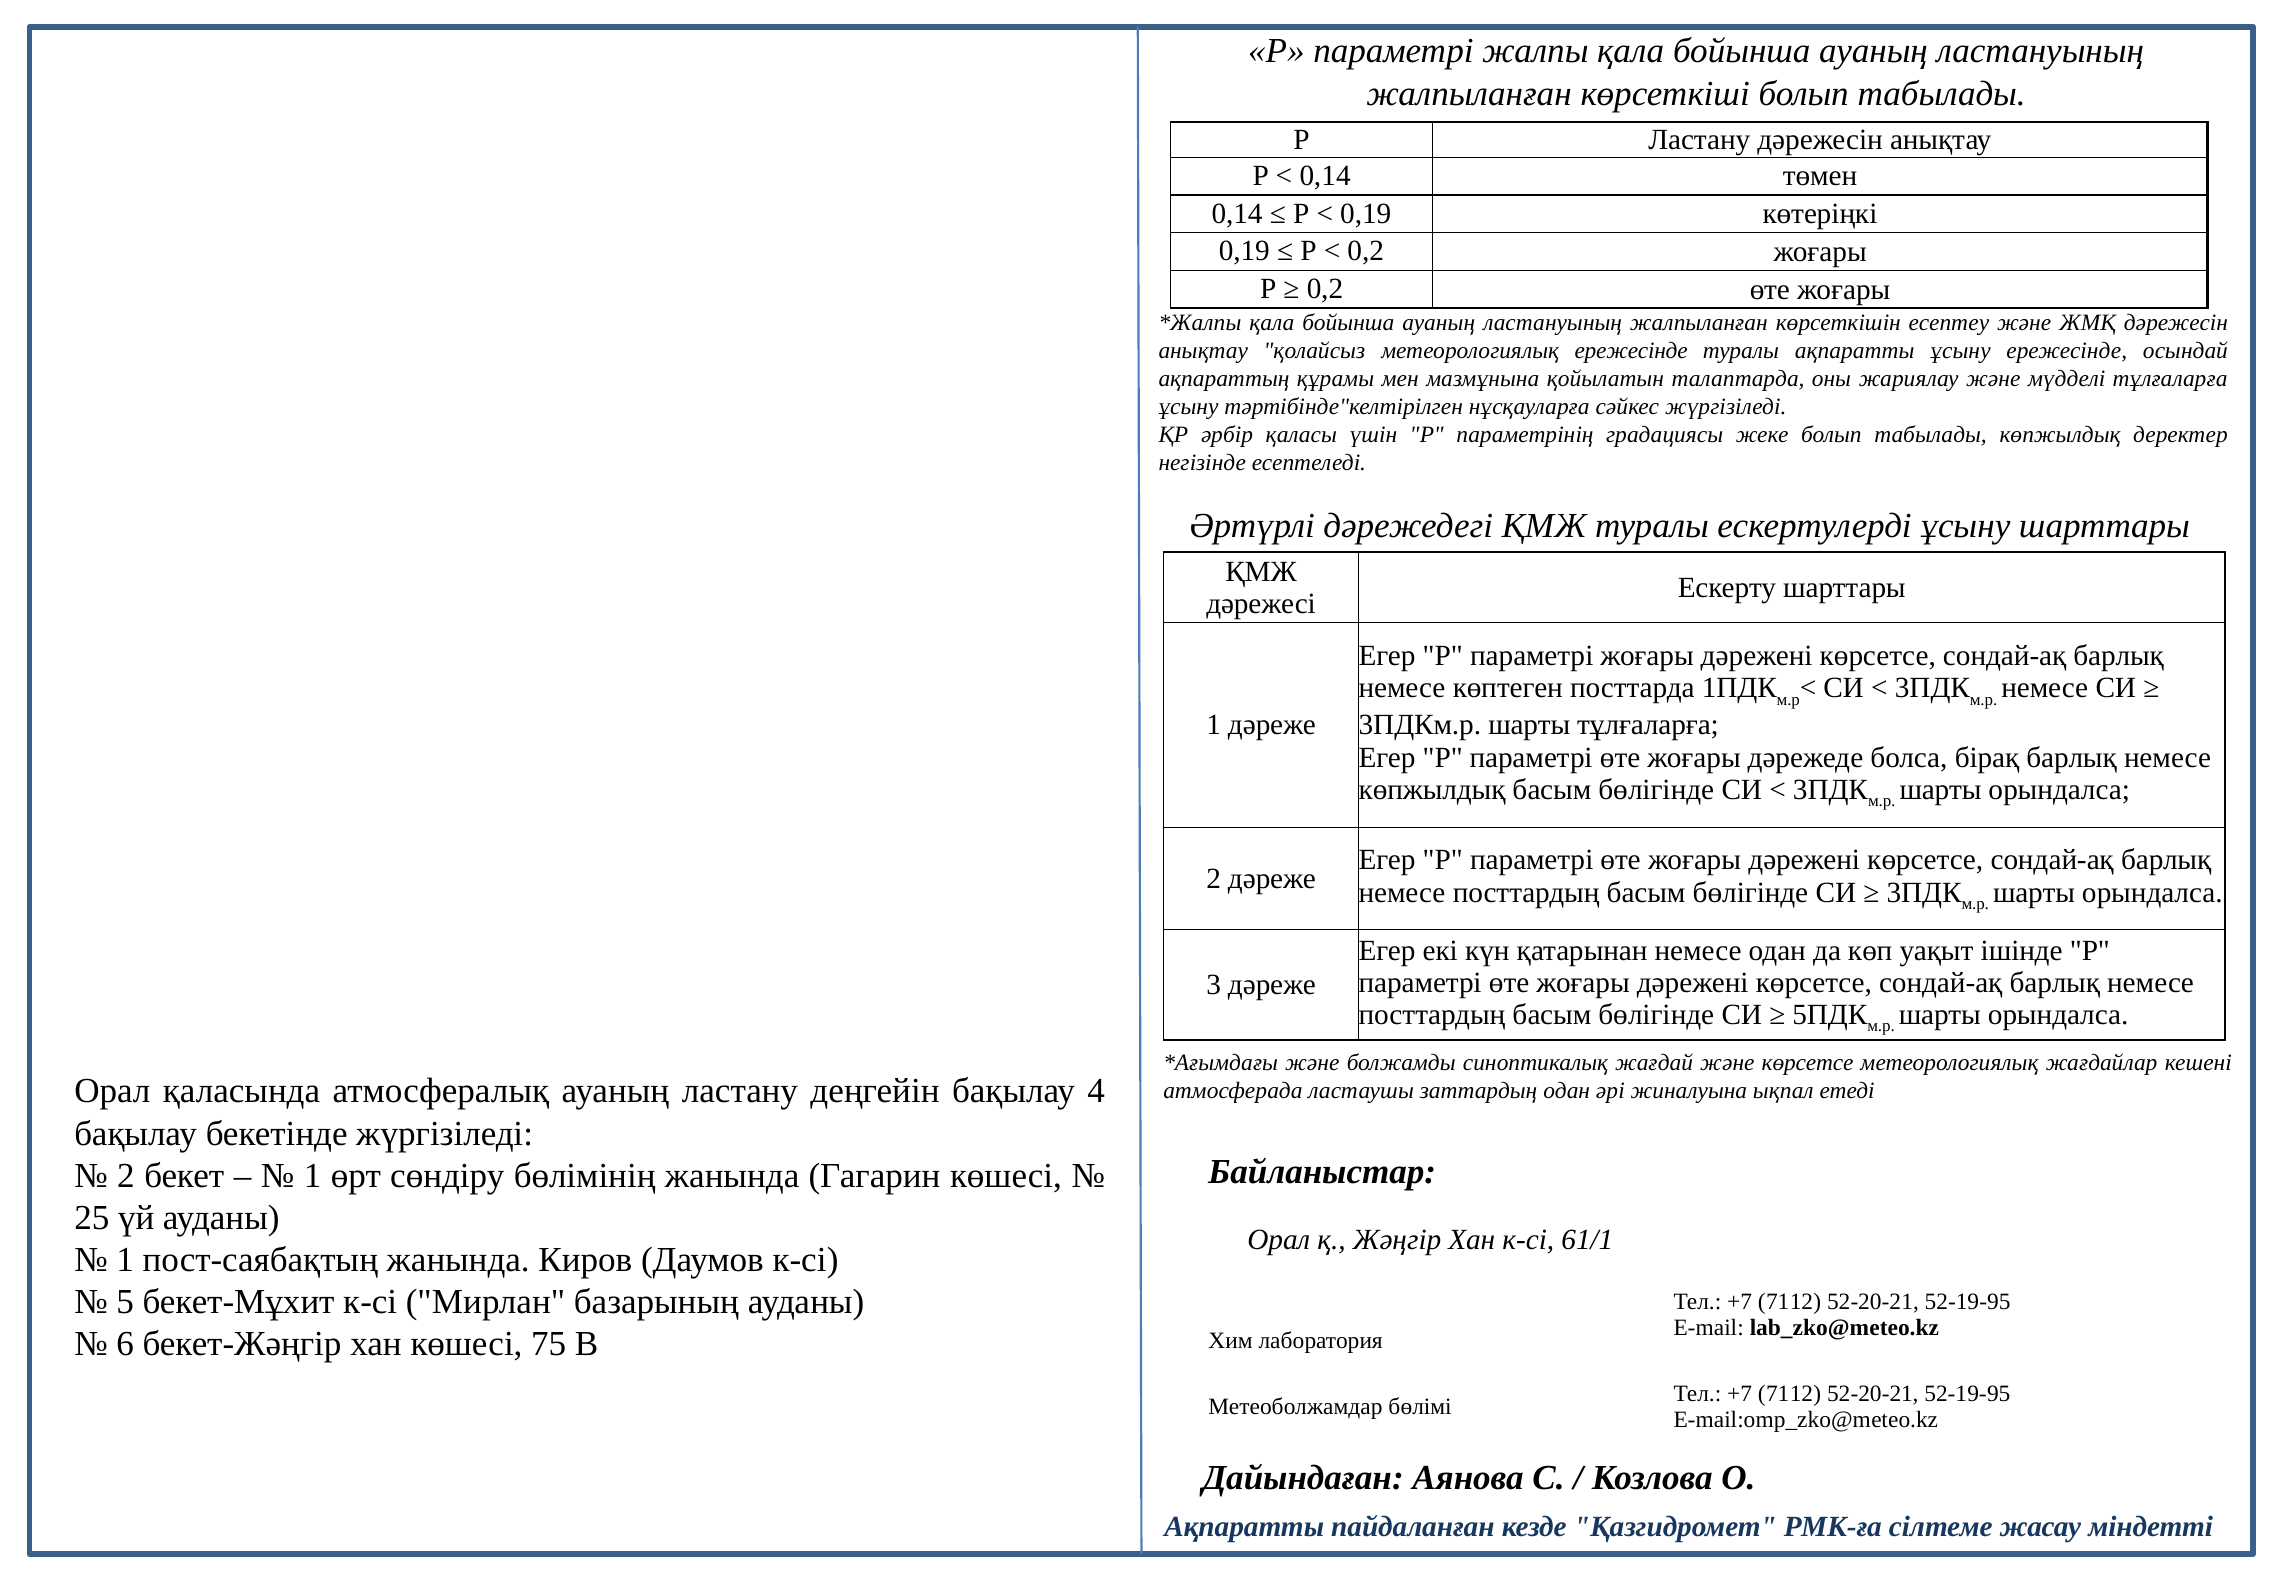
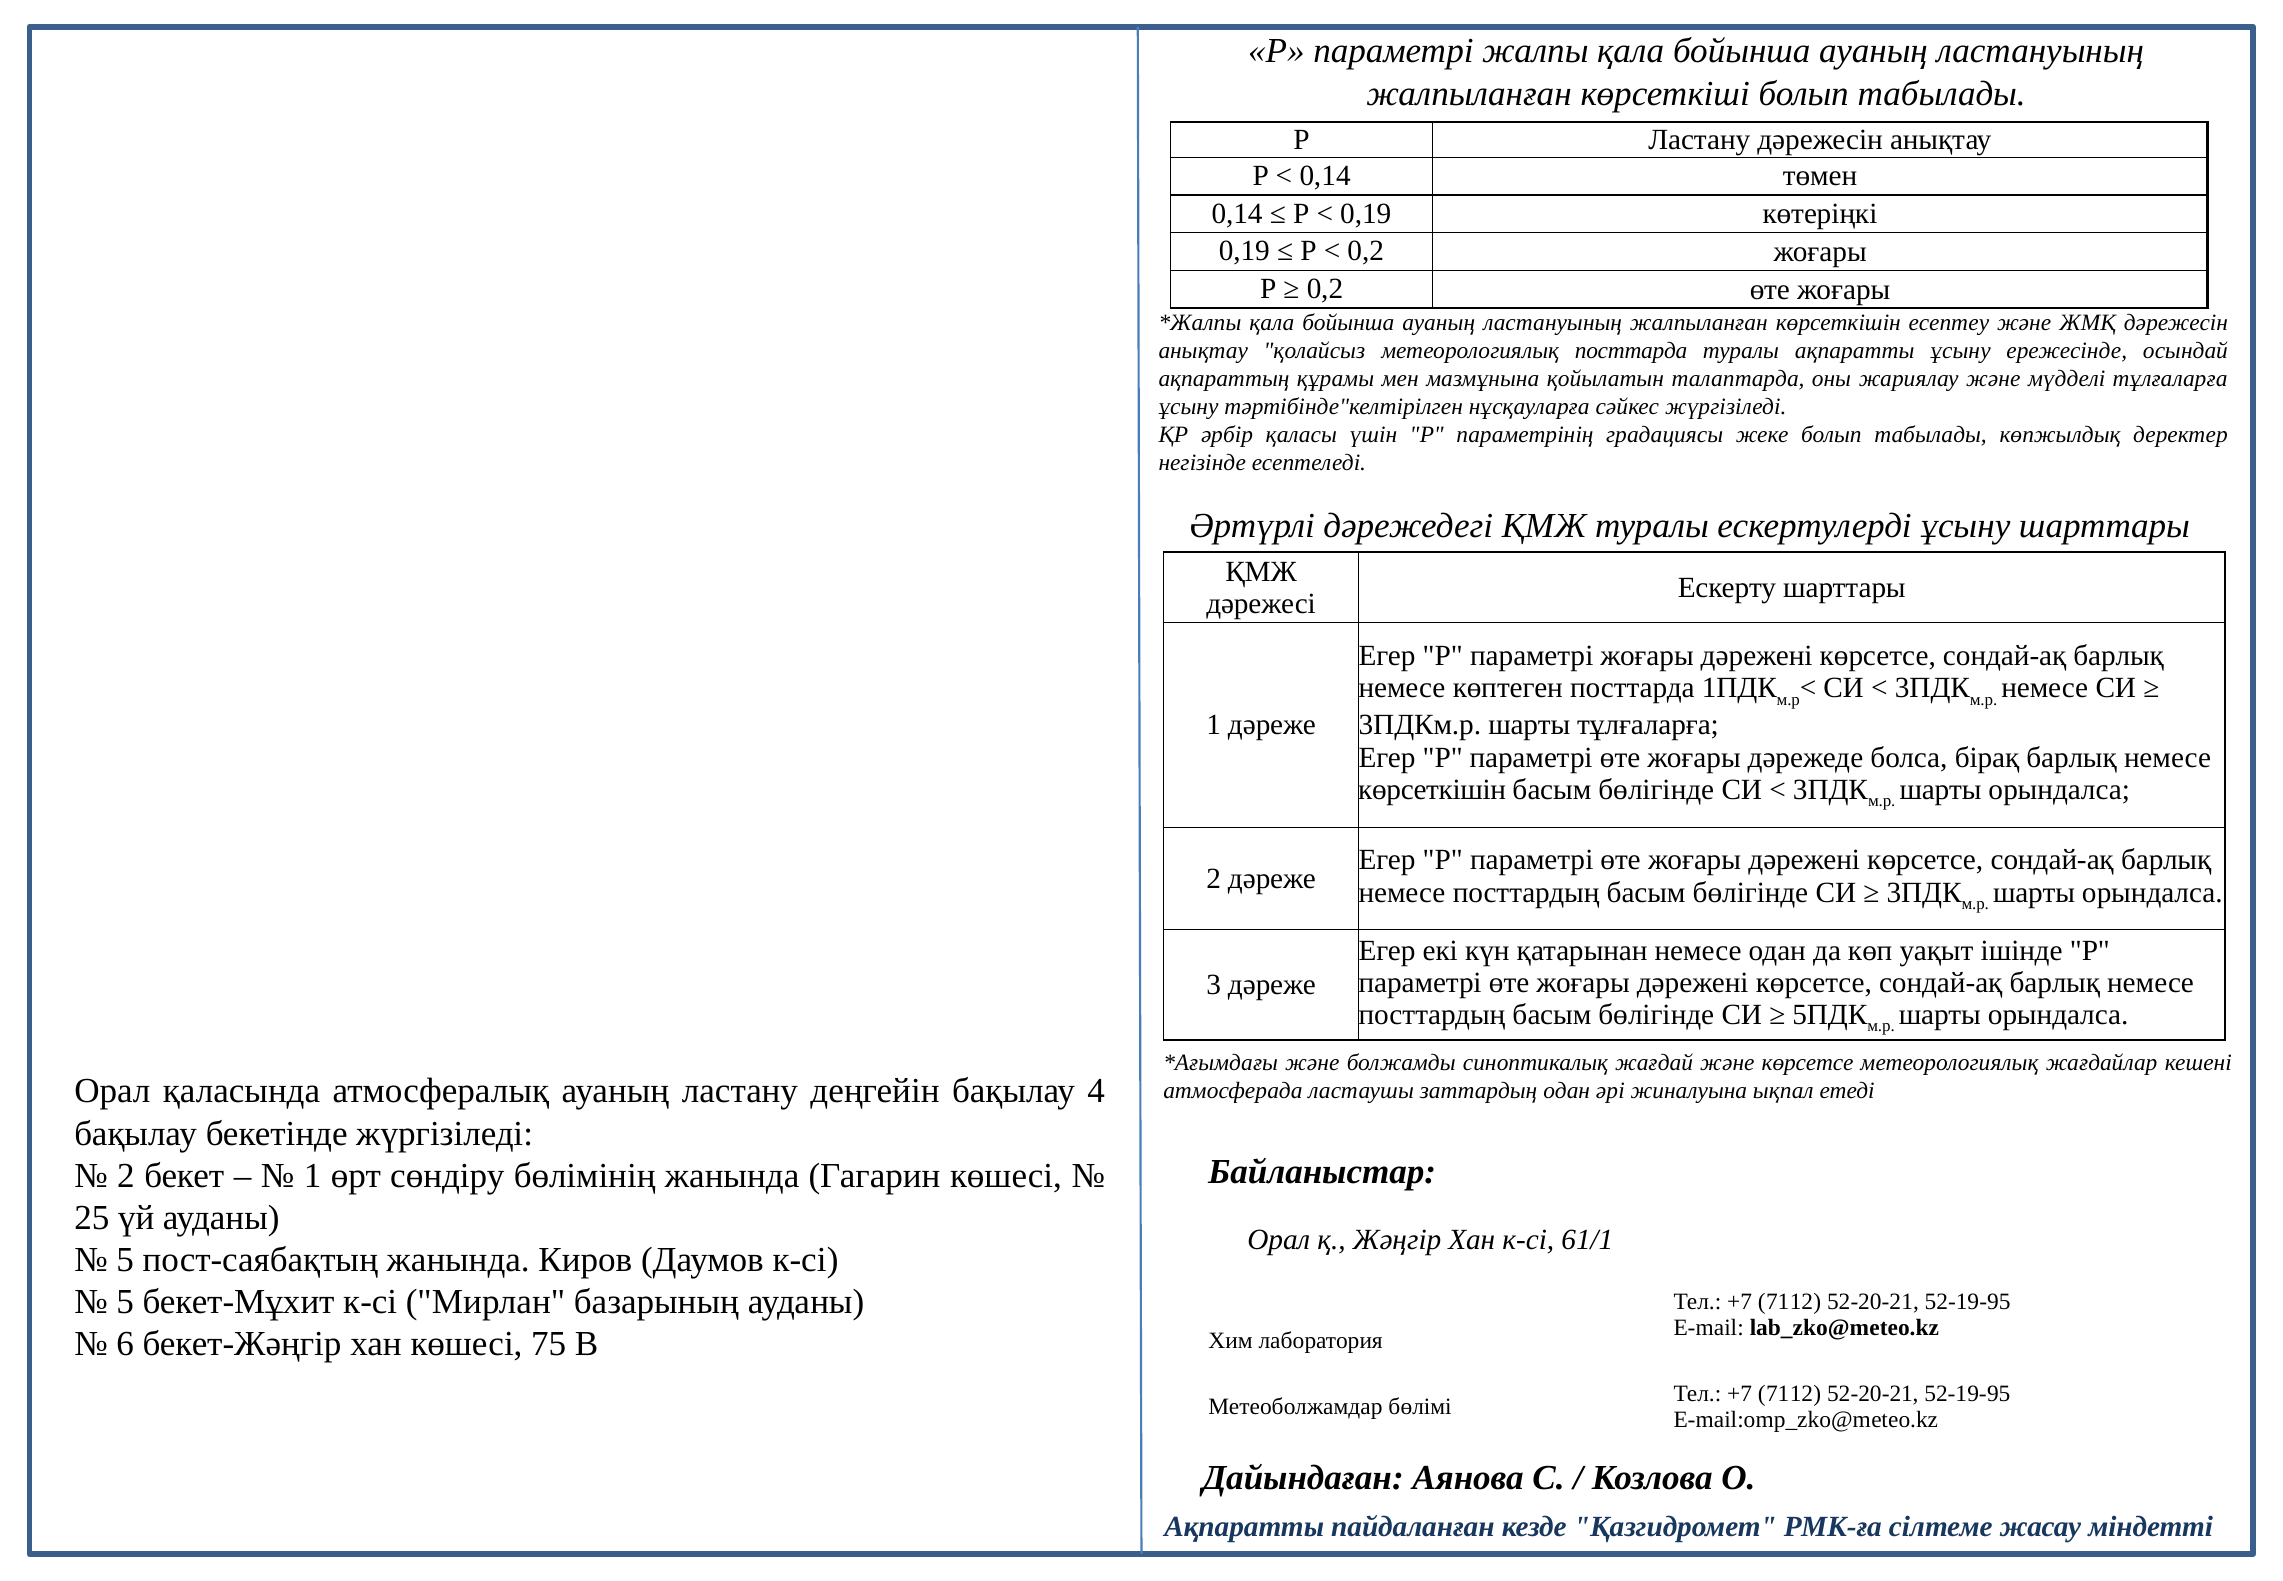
метеорологиялық ережесінде: ережесінде -> посттарда (1631, 350)
көпжылдық: көпжылдық -> көрсеткішін (1432, 789)
1: 1 -> 5 (125, 1260)
